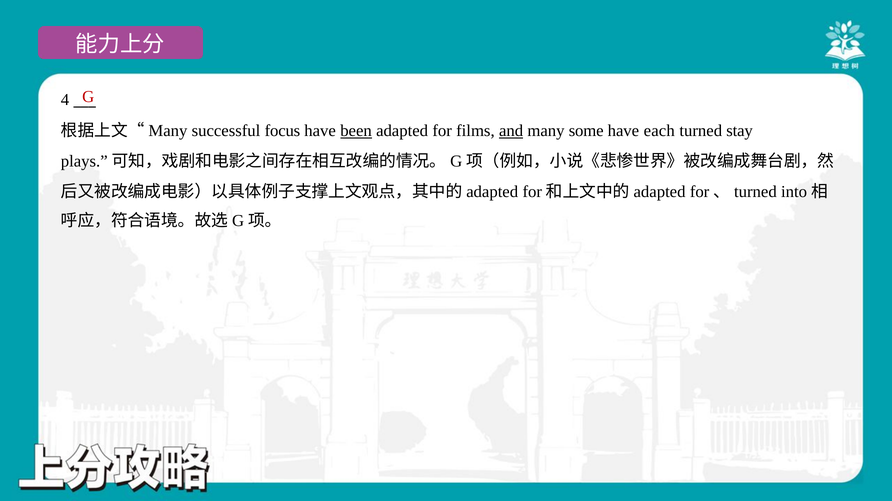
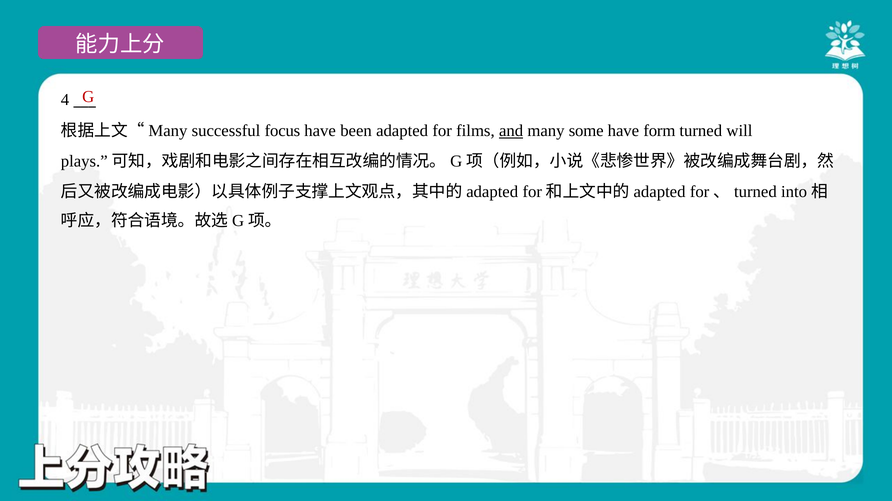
been underline: present -> none (356, 131)
each: each -> form (659, 131)
stay: stay -> will (739, 131)
